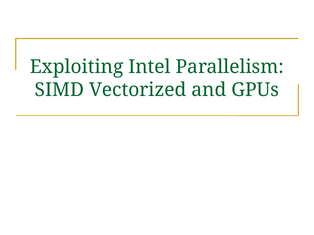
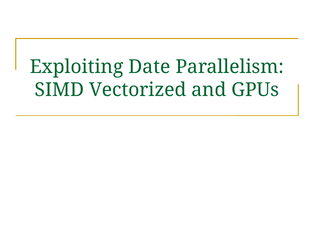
Intel: Intel -> Date (149, 67)
